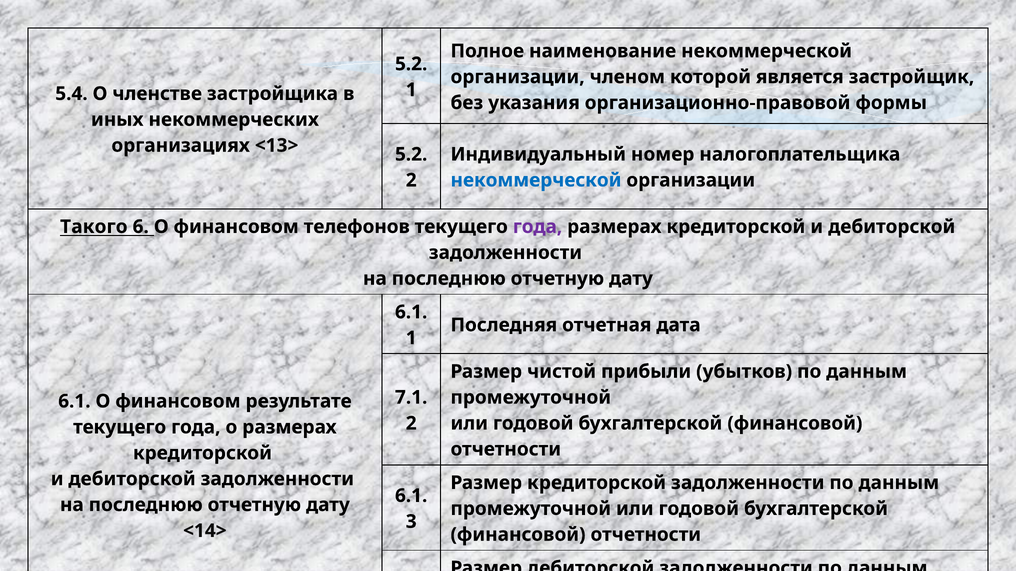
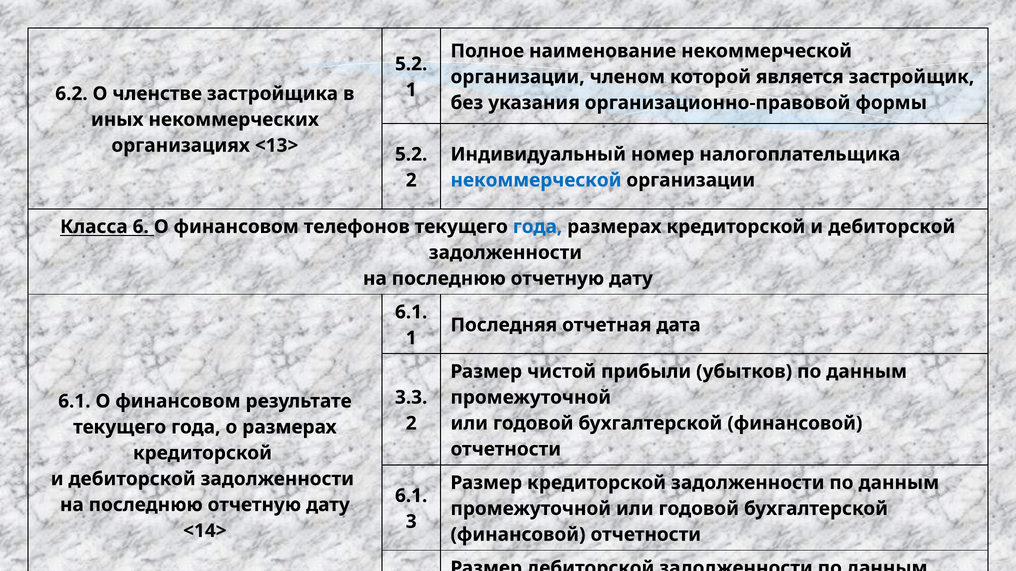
5.4: 5.4 -> 6.2 (71, 94)
Такого: Такого -> Класса (94, 227)
года colour: purple -> blue (537, 227)
7.1: 7.1 -> 3.3 (411, 398)
